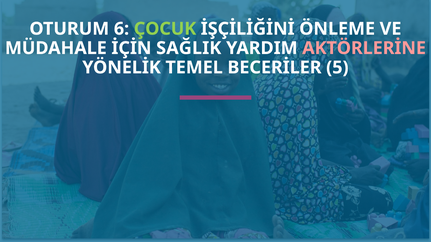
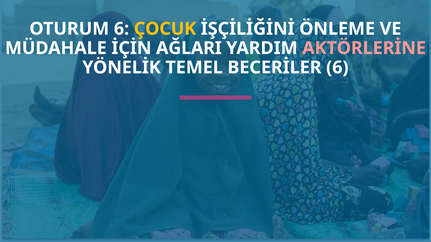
ÇOCUK colour: light green -> yellow (165, 29)
SAĞLIK: SAĞLIK -> AĞLARI (189, 48)
BECERİLER 5: 5 -> 6 (337, 68)
